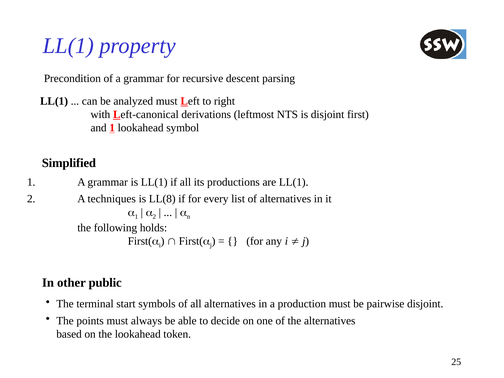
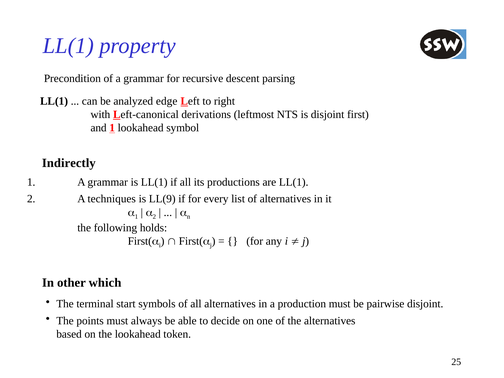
analyzed must: must -> edge (167, 101)
Simplified: Simplified -> Indirectly (69, 163)
LL(8: LL(8 -> LL(9 (162, 199)
public: public -> which (105, 283)
